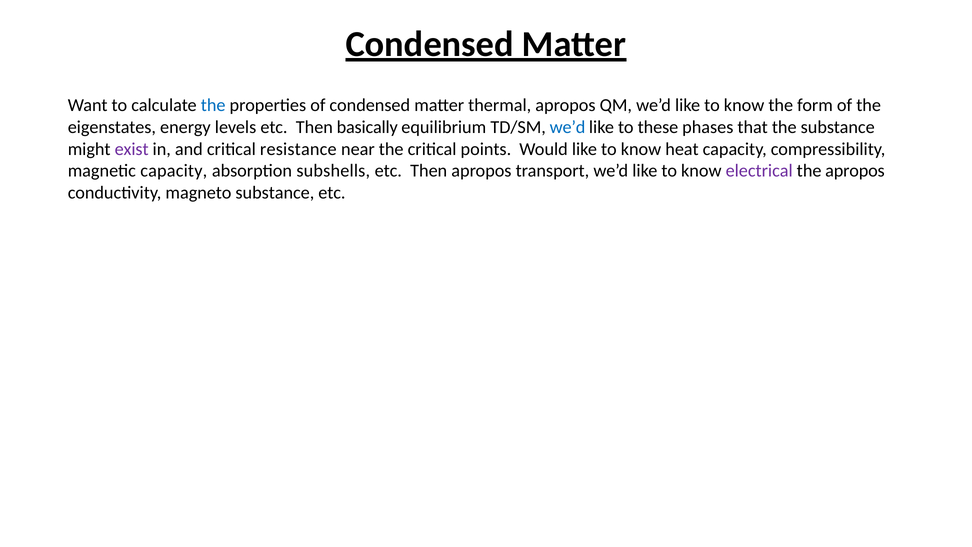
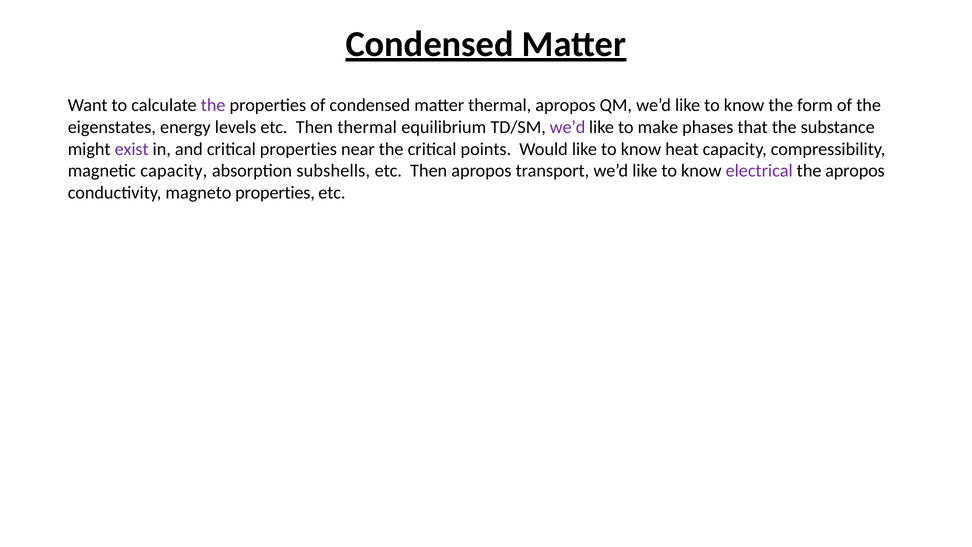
the colour: blue -> purple (213, 105)
Then basically: basically -> thermal (367, 127)
we’d colour: blue -> purple (568, 127)
these: these -> make (658, 127)
critical resistance: resistance -> properties (298, 149)
magneto substance: substance -> properties (275, 193)
